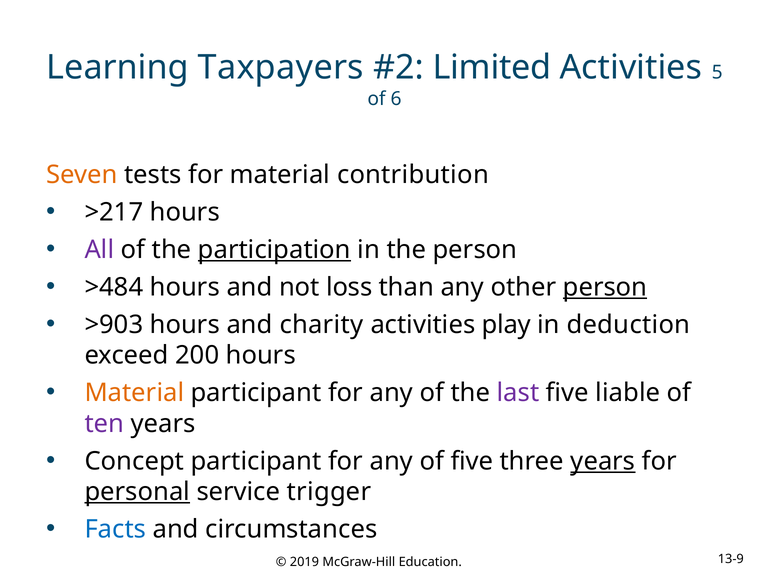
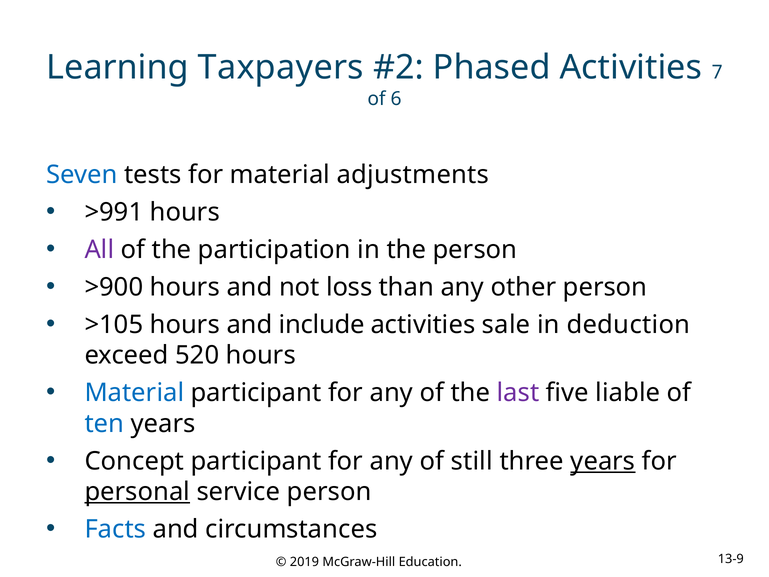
Limited: Limited -> Phased (492, 68)
5: 5 -> 7 (717, 73)
Seven colour: orange -> blue (82, 175)
contribution: contribution -> adjustments (413, 175)
>217: >217 -> >991 (114, 212)
participation underline: present -> none (274, 250)
>484: >484 -> >900 (114, 287)
person underline: present -> none (605, 287)
>903: >903 -> >105 (114, 325)
charity: charity -> include (322, 325)
play: play -> sale (506, 325)
200: 200 -> 520 (197, 355)
Material colour: orange -> blue (134, 393)
ten colour: purple -> blue (104, 423)
of five: five -> still (472, 461)
service trigger: trigger -> person (329, 492)
